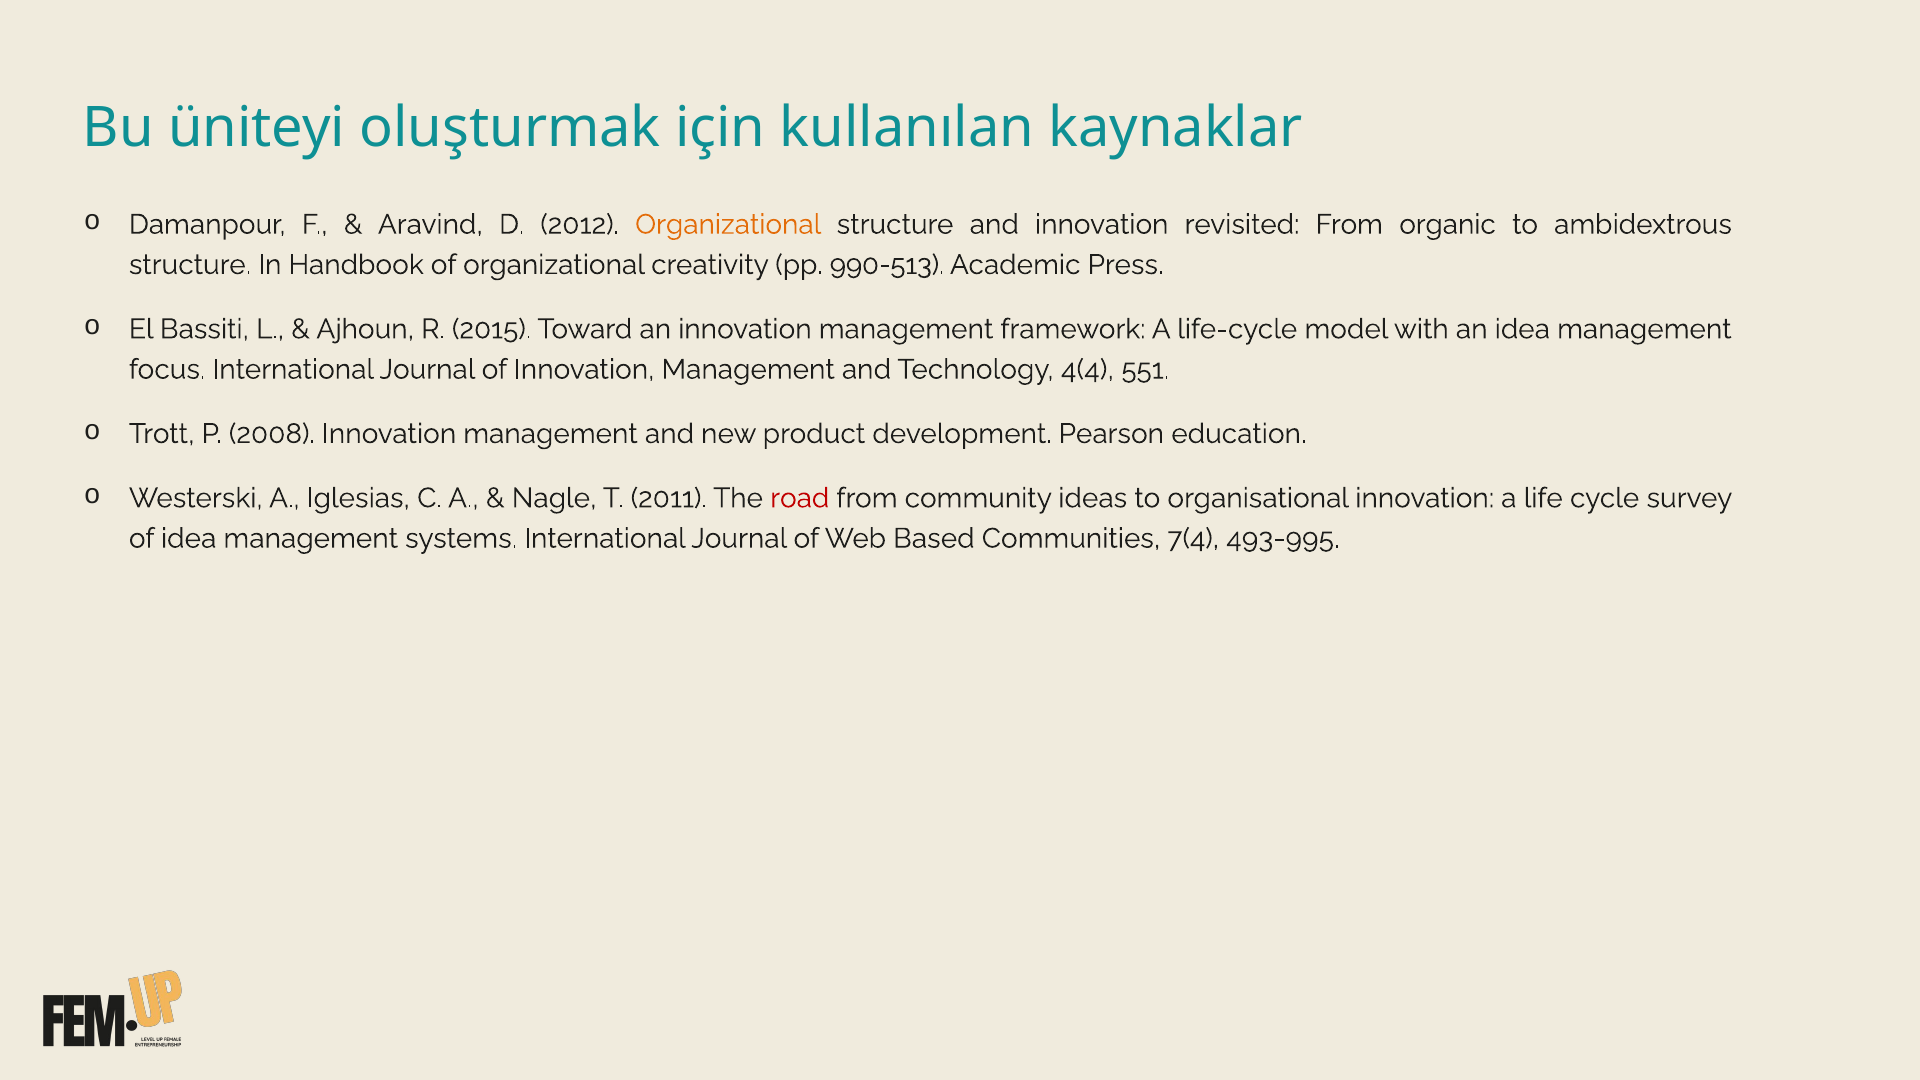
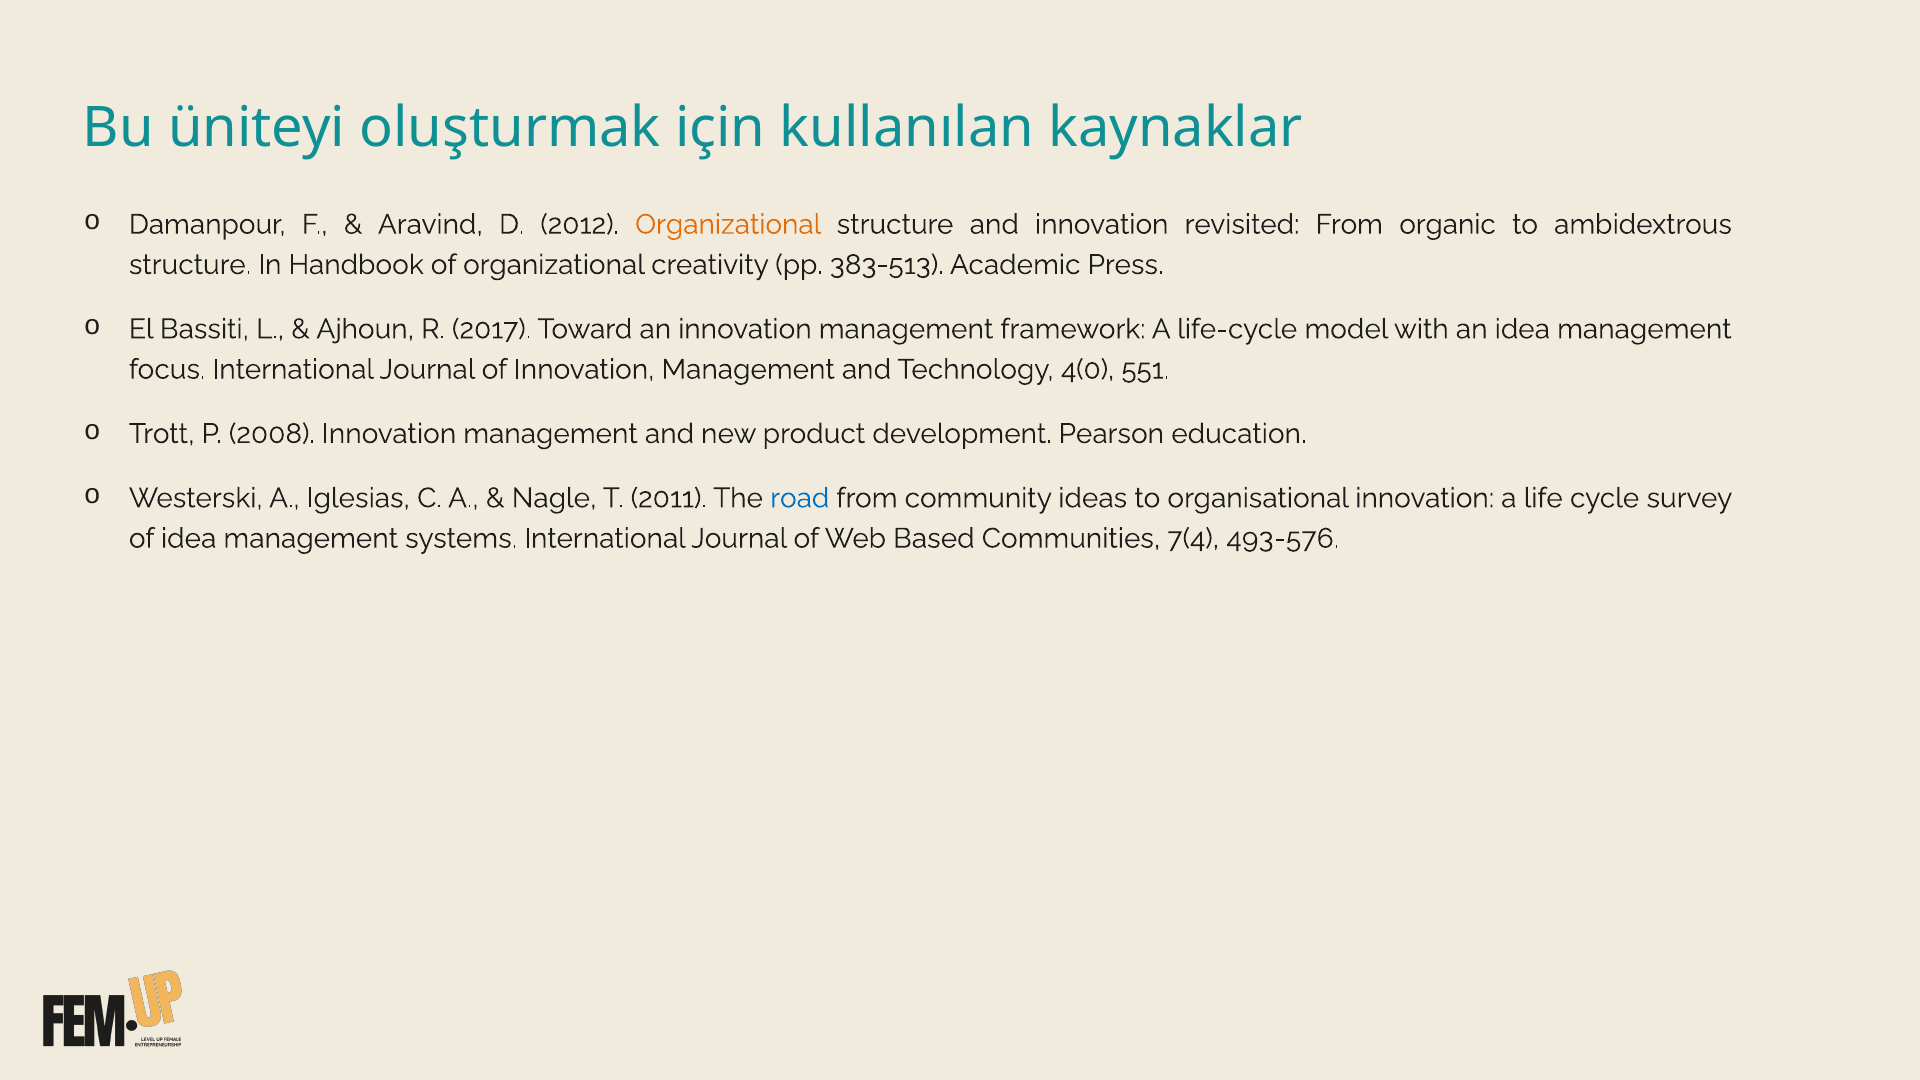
990-513: 990-513 -> 383-513 (887, 265)
2015: 2015 -> 2017 (491, 329)
4(4: 4(4 -> 4(0 (1088, 369)
road colour: red -> blue (800, 498)
493-995: 493-995 -> 493-576 (1283, 538)
